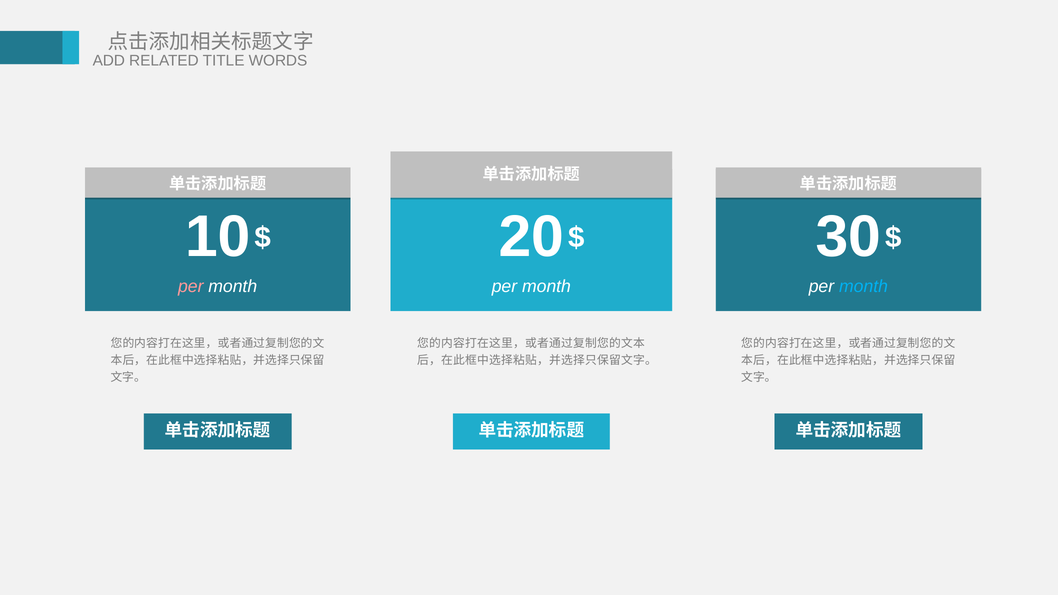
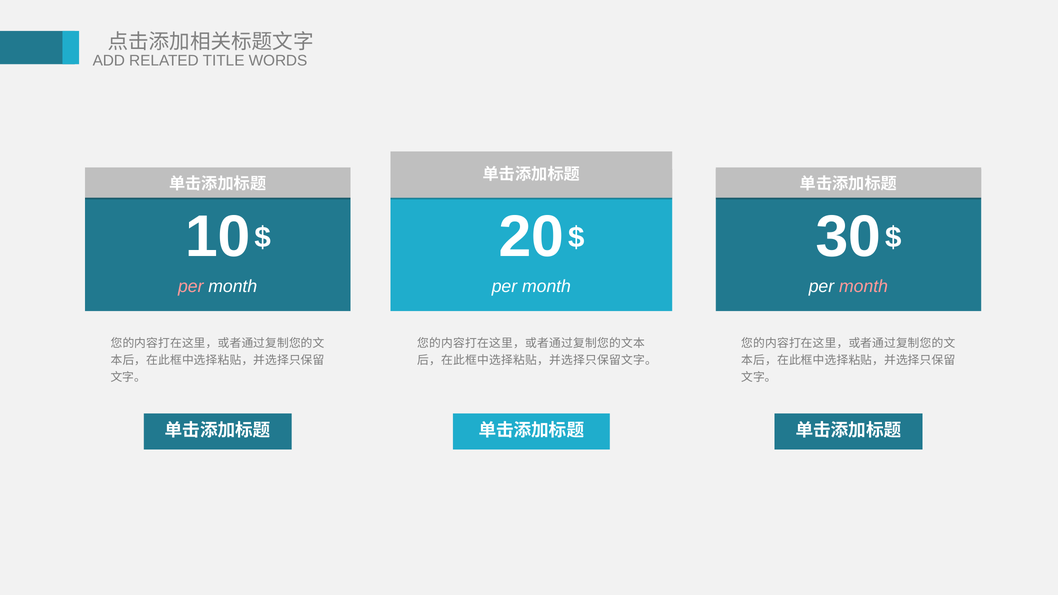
month colour: light blue -> pink (864, 286)
